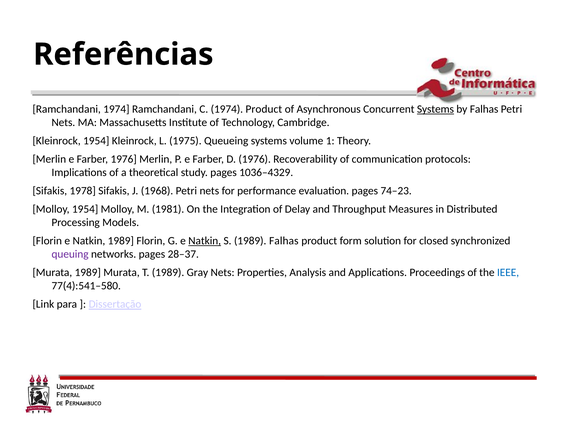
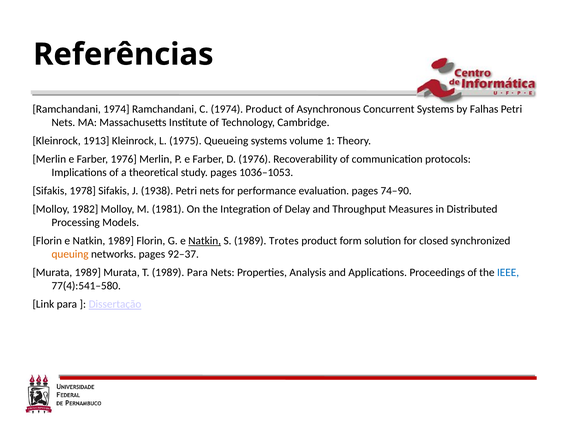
Systems underline: present -> none (435, 109)
Kleinrock 1954: 1954 -> 1913 (96, 141)
1036–4329: 1036–4329 -> 1036–1053 (266, 173)
1968: 1968 -> 1938 (157, 191)
74–23: 74–23 -> 74–90 (396, 191)
Molloy 1954: 1954 -> 1982 (85, 209)
1989 Falhas: Falhas -> Trotes (284, 241)
queuing colour: purple -> orange (70, 254)
28–37: 28–37 -> 92–37 (183, 254)
1989 Gray: Gray -> Para (197, 273)
